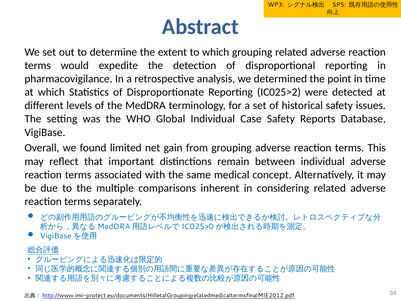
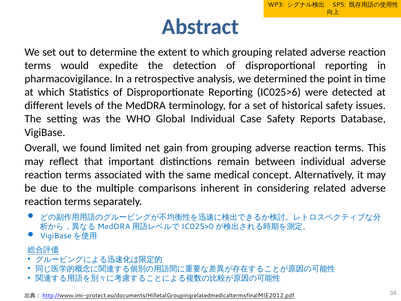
IC025>2: IC025>2 -> IC025>6 (279, 92)
